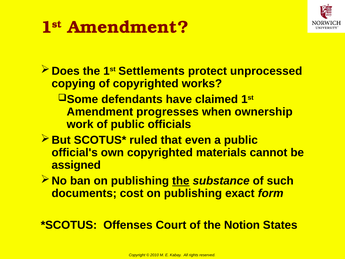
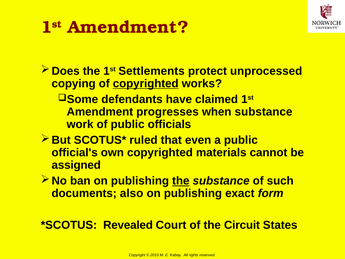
copyrighted underline: none -> present (146, 83)
when ownership: ownership -> substance (264, 112)
cost: cost -> also (132, 193)
Offenses: Offenses -> Revealed (128, 225)
Notion: Notion -> Circuit (242, 225)
